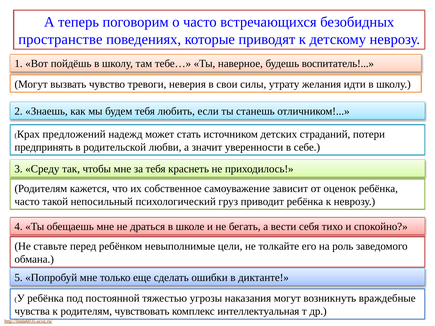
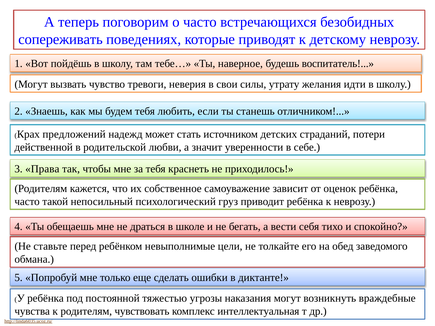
пространстве: пространстве -> сопереживать (61, 39)
предпринять: предпринять -> действенной (44, 147)
Среду: Среду -> Права (42, 169)
роль: роль -> обед (343, 246)
